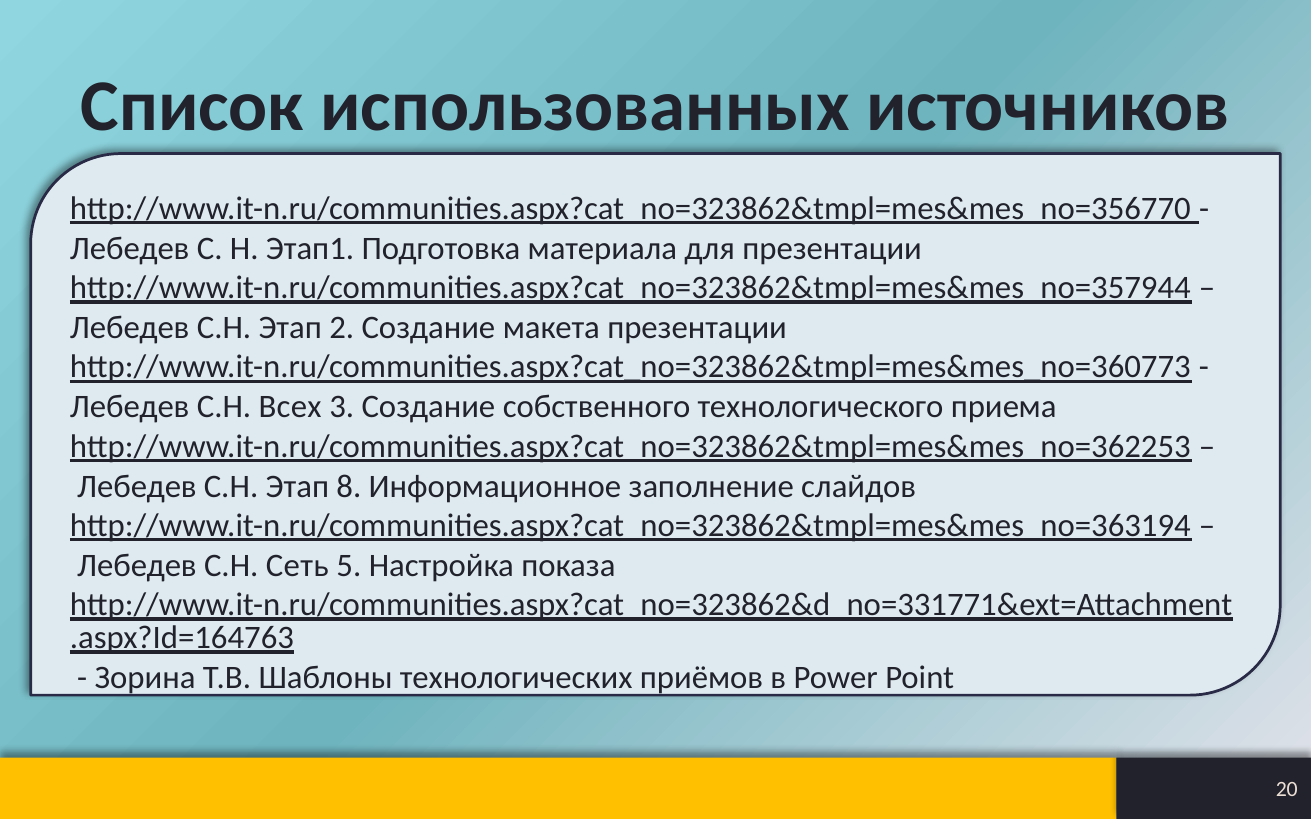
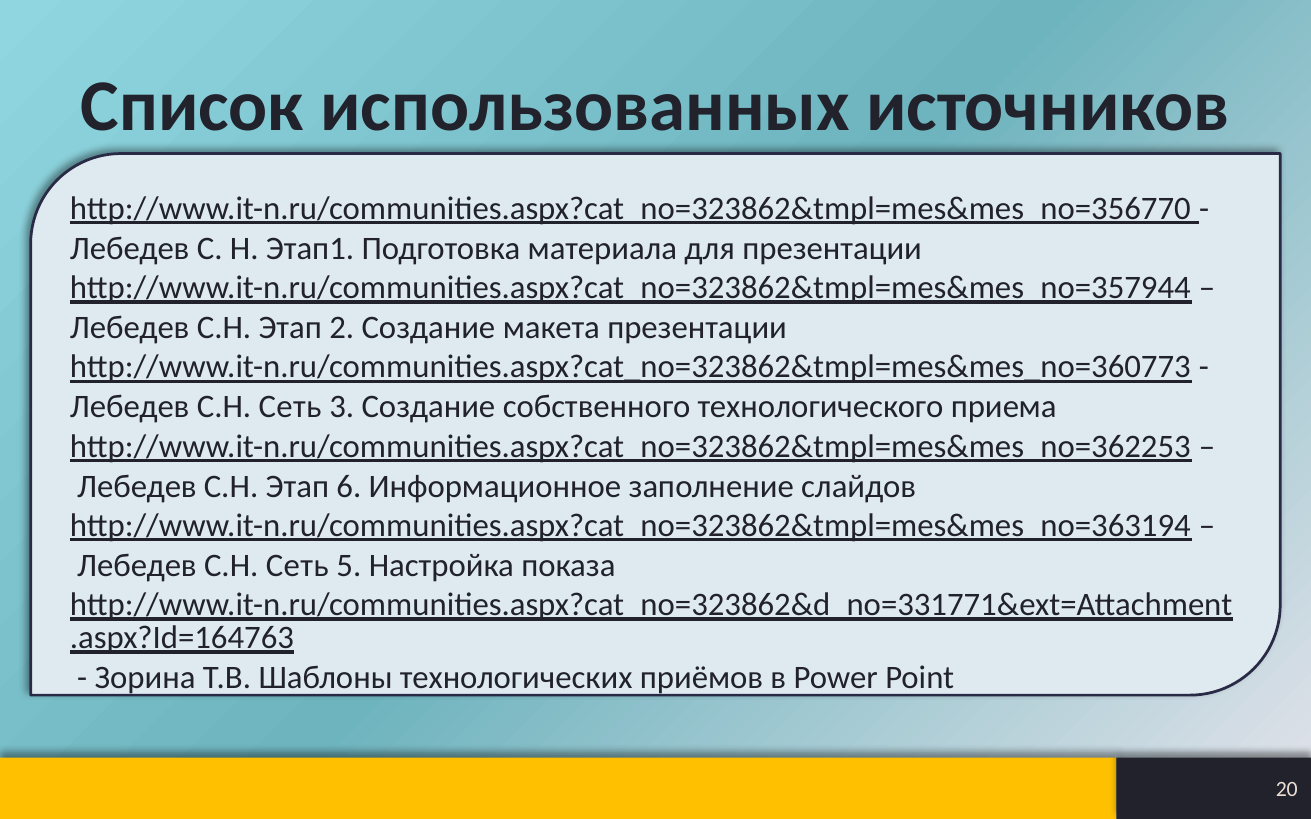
Всех: Всех -> Сеть (290, 407)
8: 8 -> 6 (349, 486)
